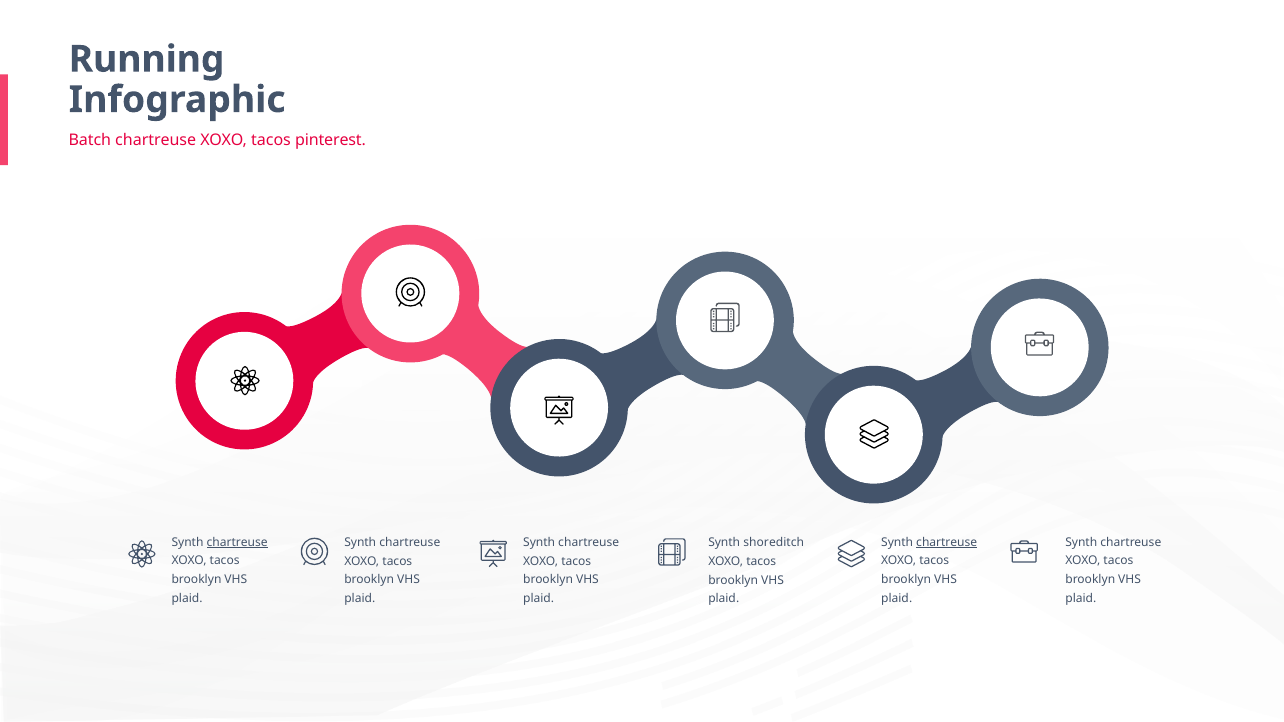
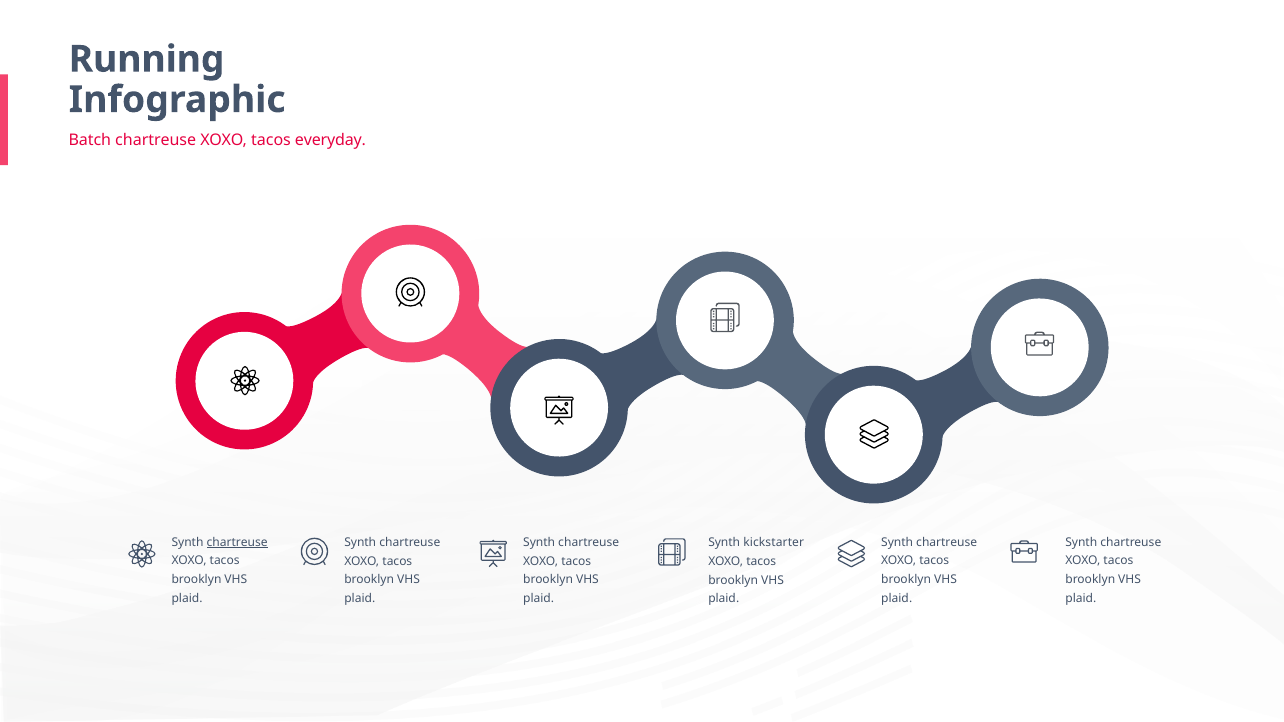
pinterest: pinterest -> everyday (330, 141)
chartreuse underline: present -> none (947, 542)
shoreditch: shoreditch -> kickstarter (774, 543)
